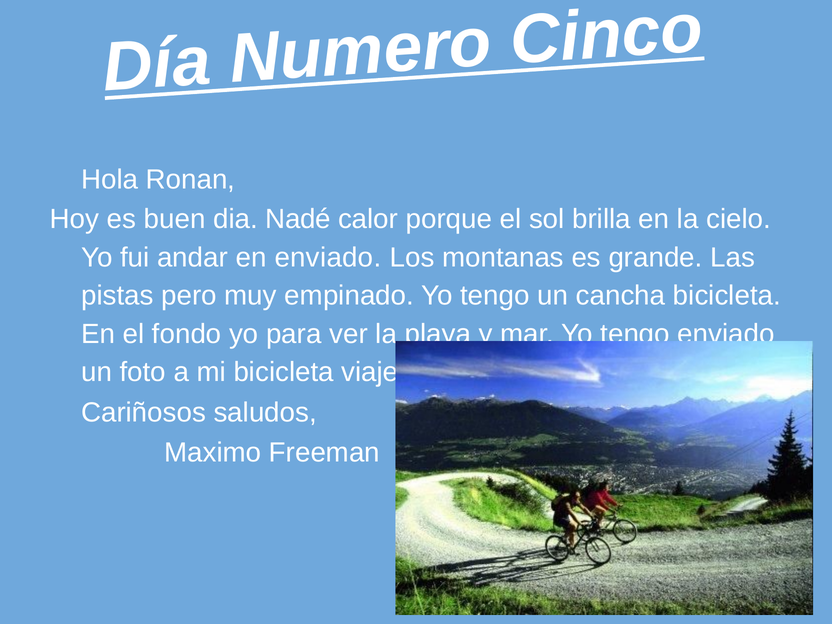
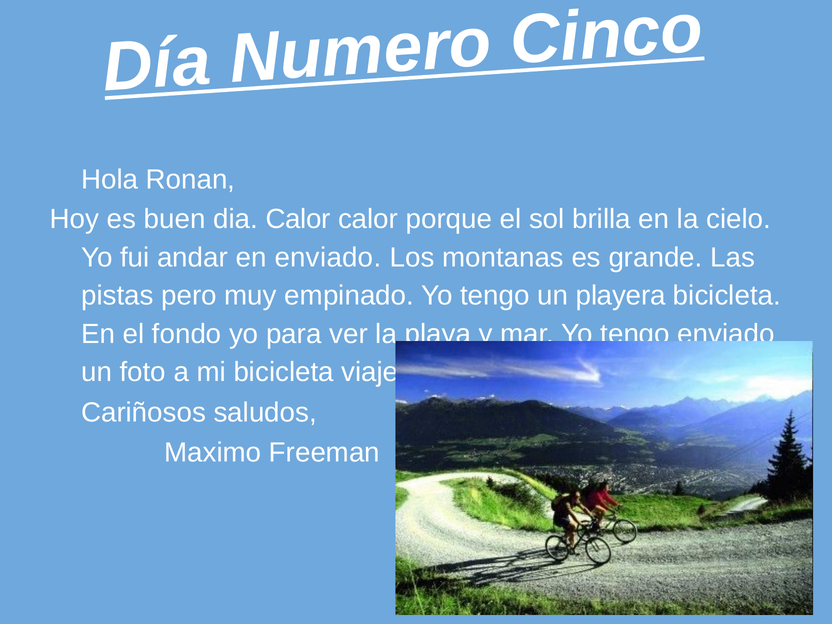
dia Nadé: Nadé -> Calor (298, 219)
cancha: cancha -> playera (621, 296)
